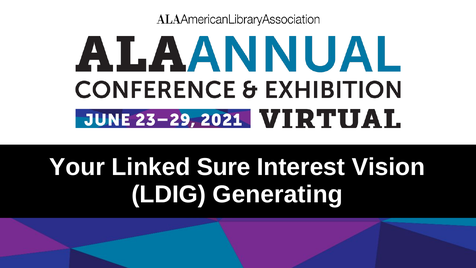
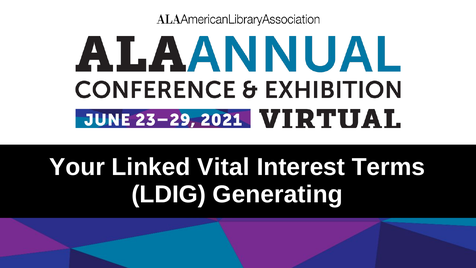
Sure: Sure -> Vital (223, 167)
Vision: Vision -> Terms (388, 167)
